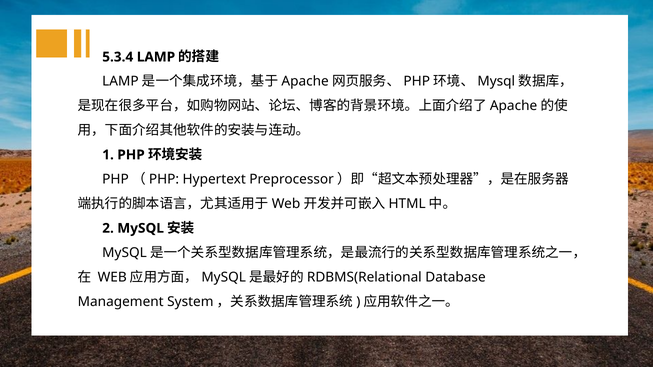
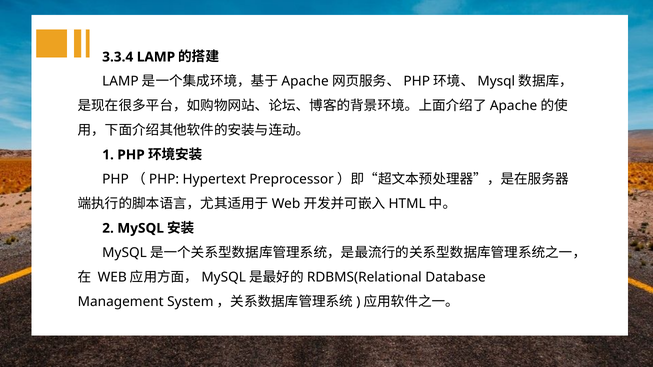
5.3.4: 5.3.4 -> 3.3.4 (118, 57)
